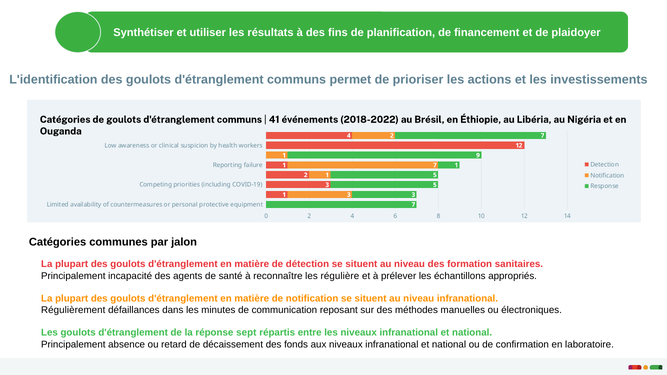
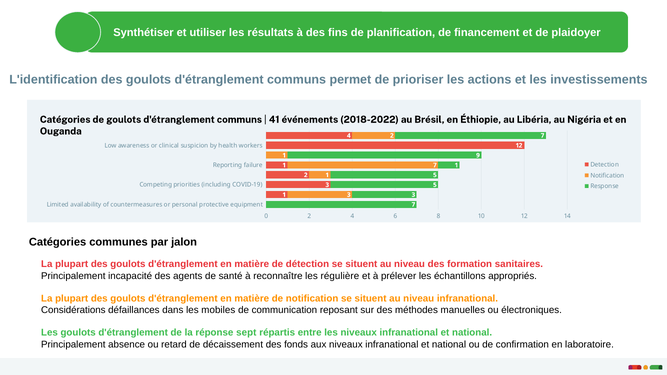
Régulièrement: Régulièrement -> Considérations (73, 310)
minutes: minutes -> mobiles (218, 310)
